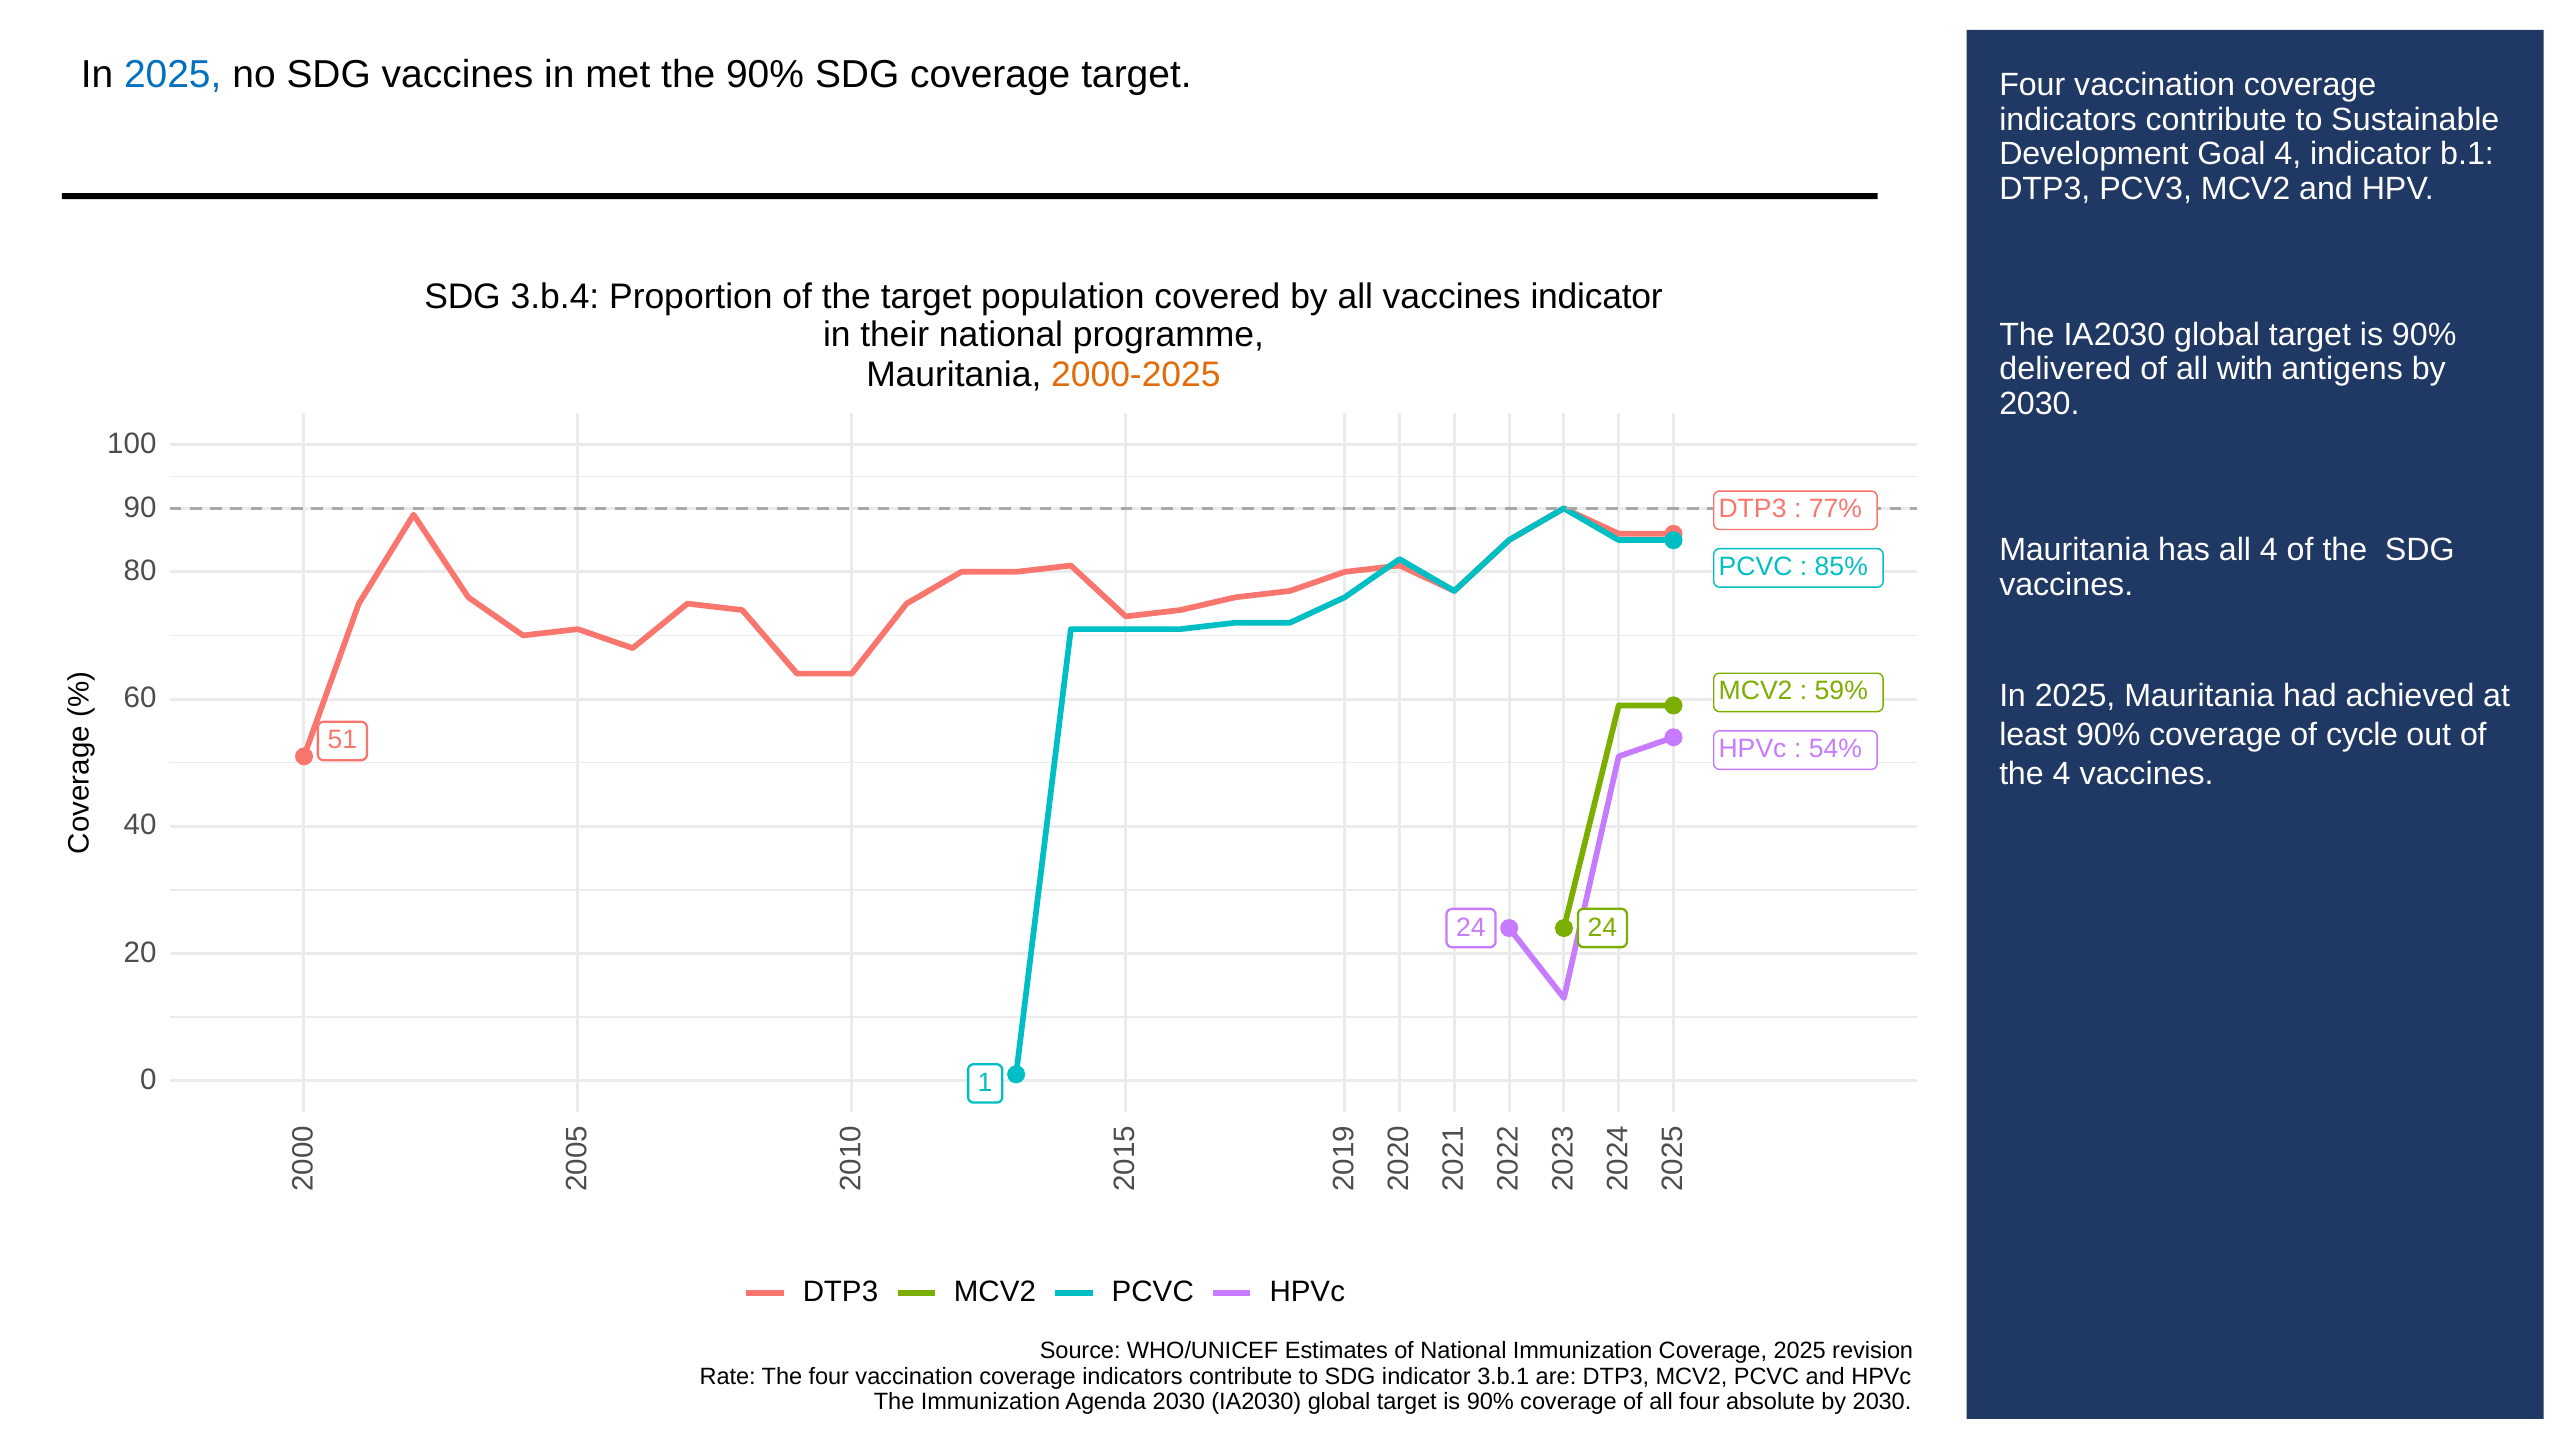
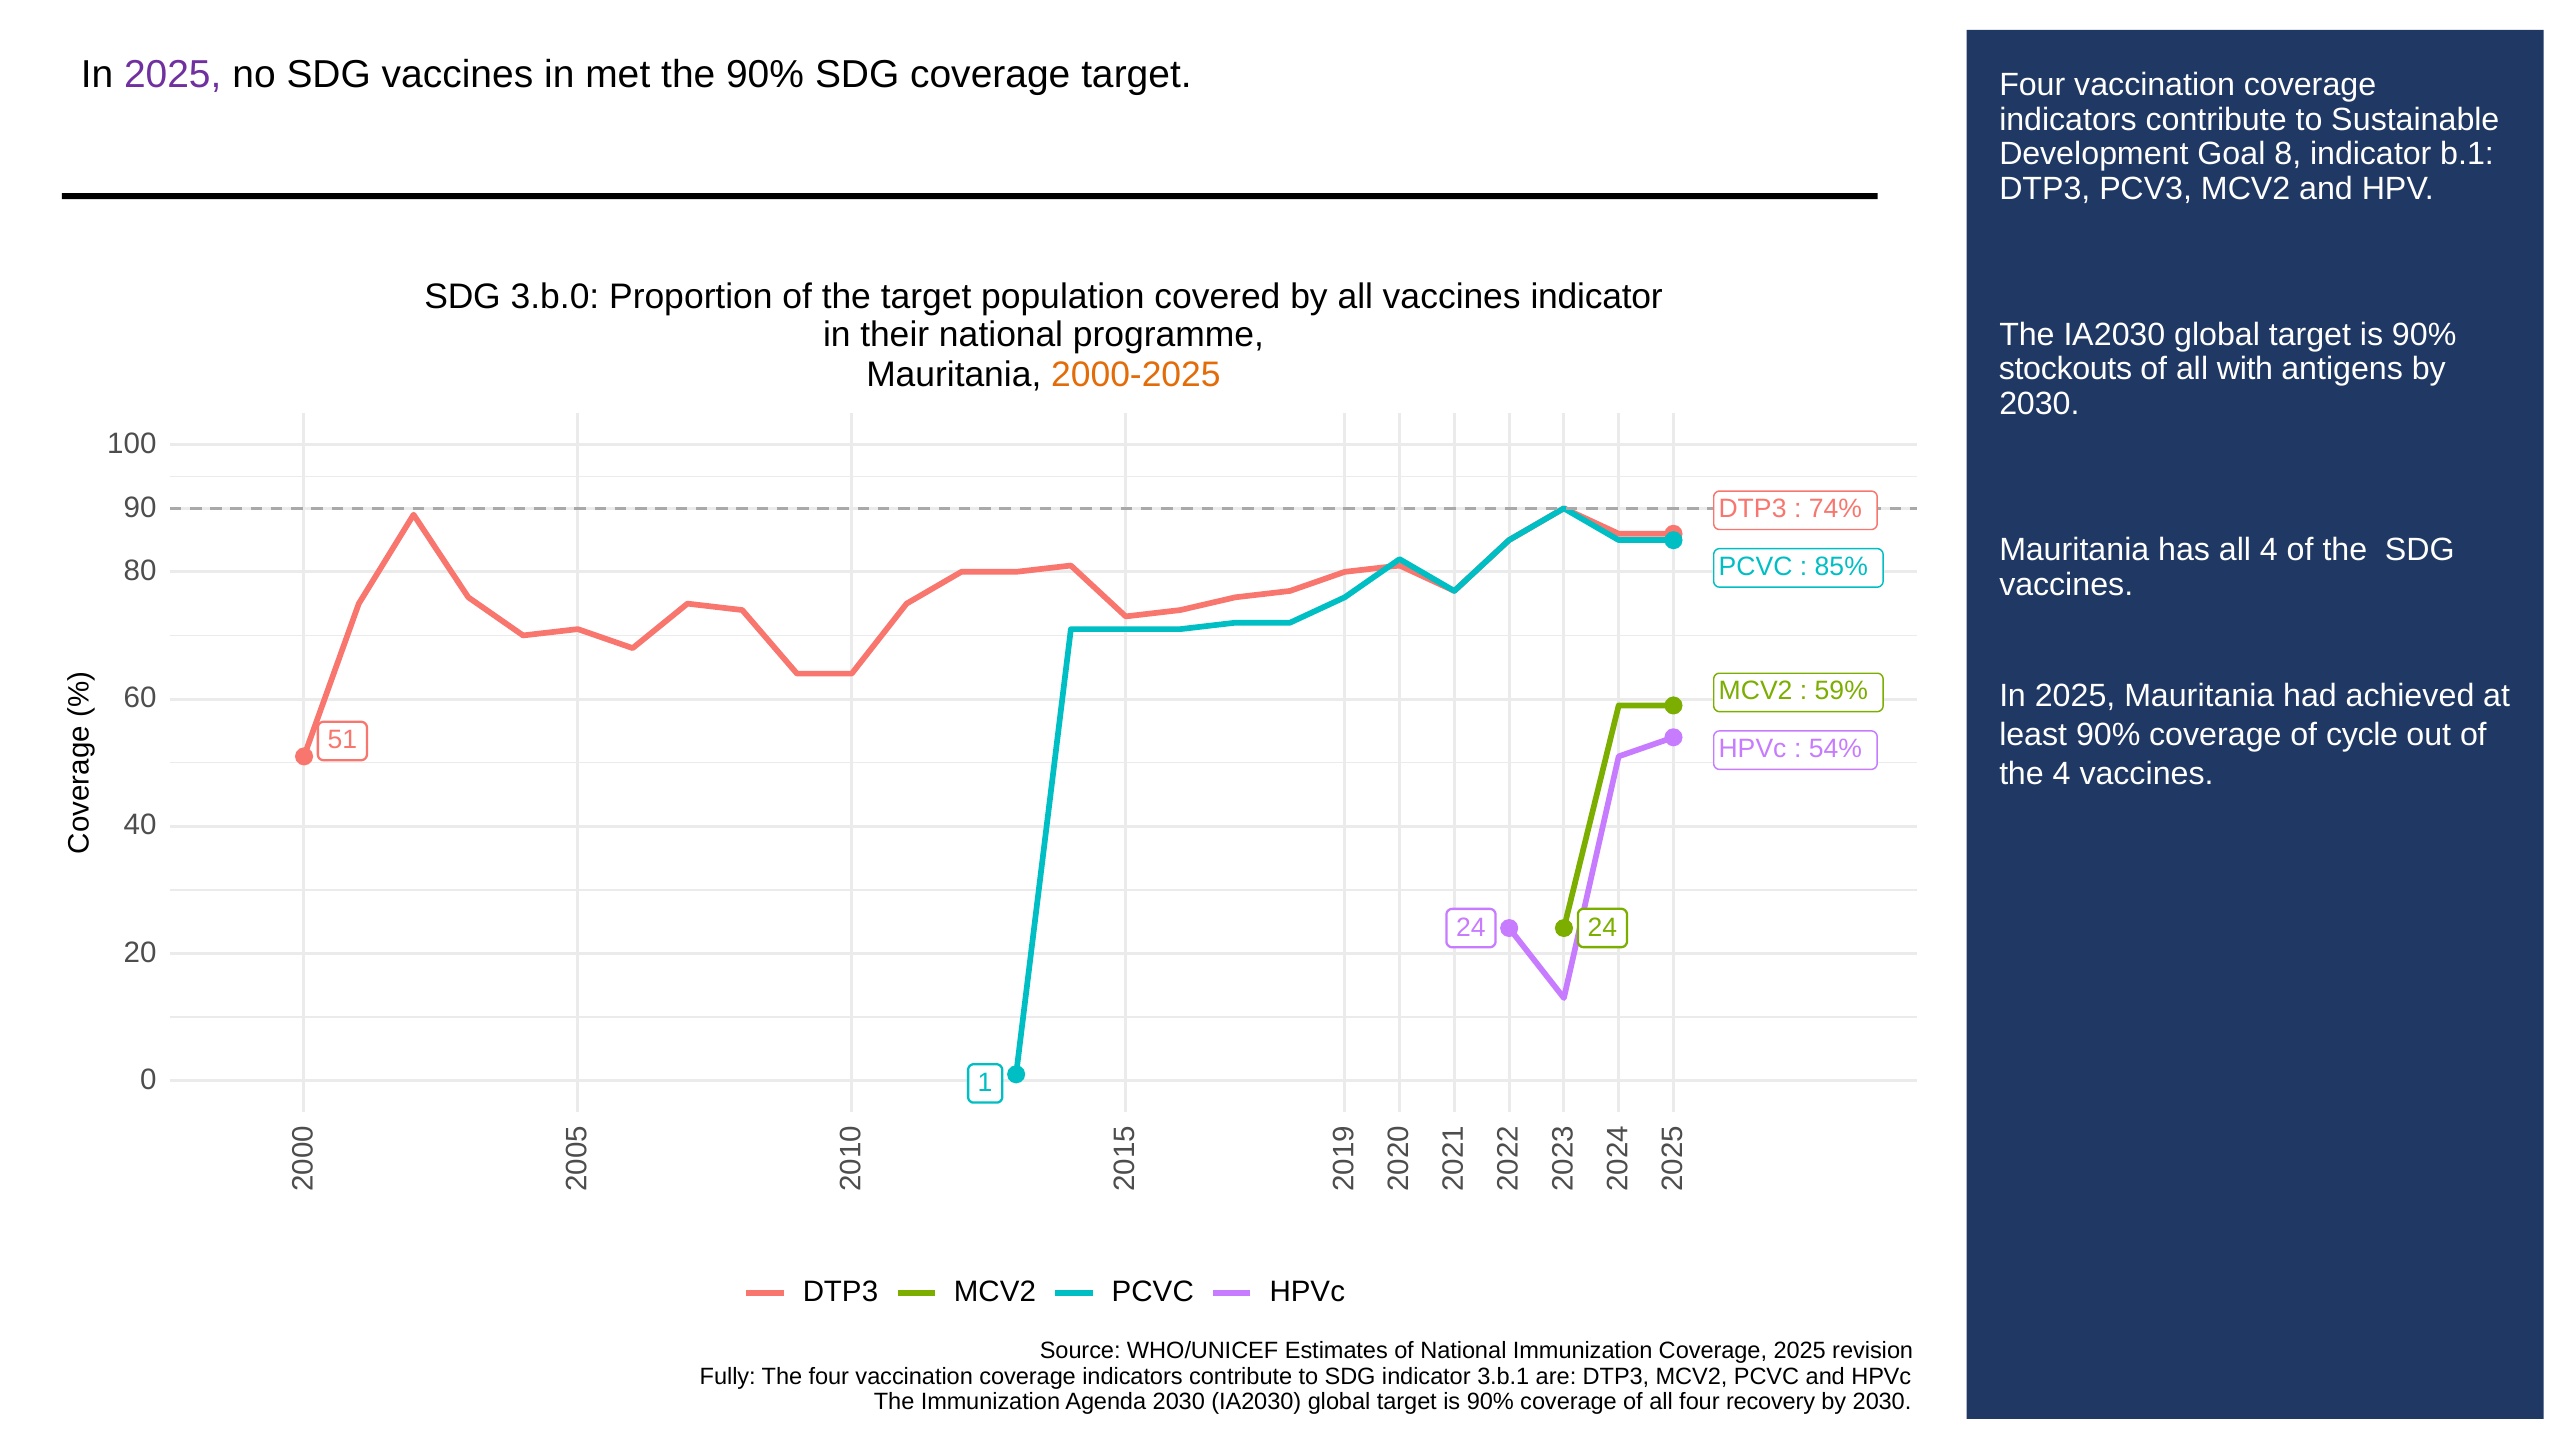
2025 colour: blue -> purple (173, 74)
Goal 4: 4 -> 8 (2288, 154)
3.b.4: 3.b.4 -> 3.b.0 (555, 297)
delivered: delivered -> stockouts (2065, 369)
77%: 77% -> 74% (1835, 509)
Rate: Rate -> Fully (728, 1377)
absolute: absolute -> recovery (1771, 1402)
